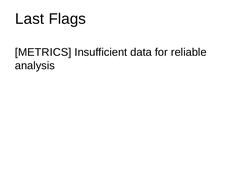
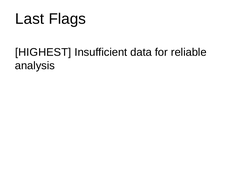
METRICS: METRICS -> HIGHEST (43, 52)
